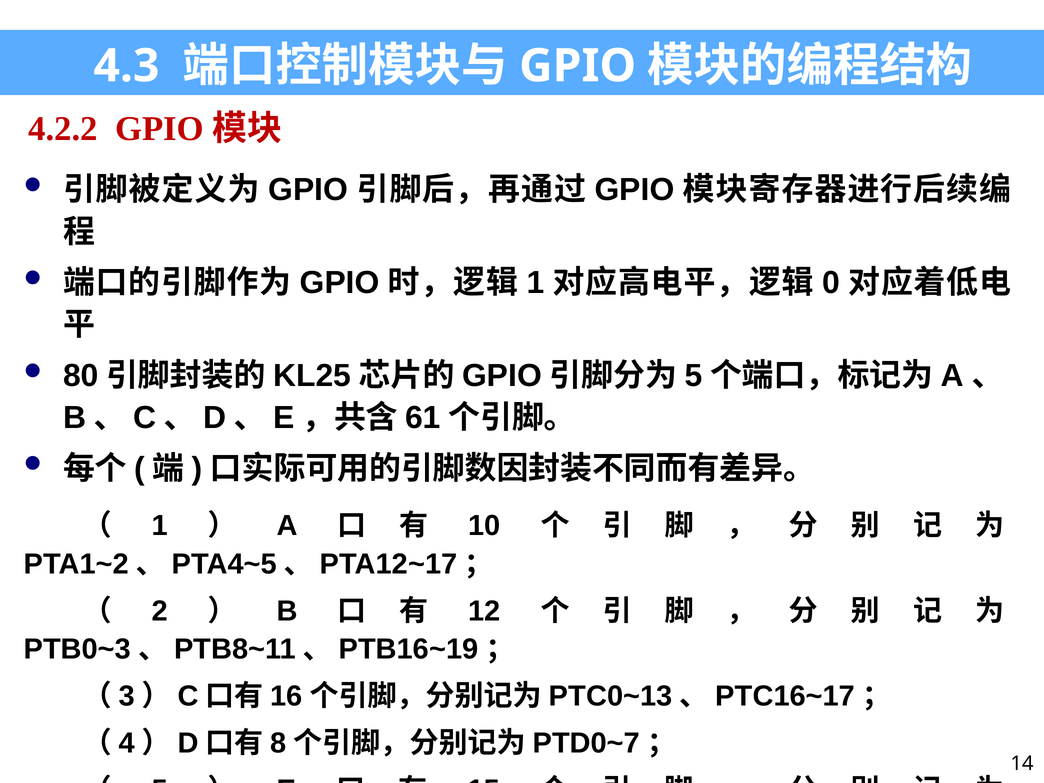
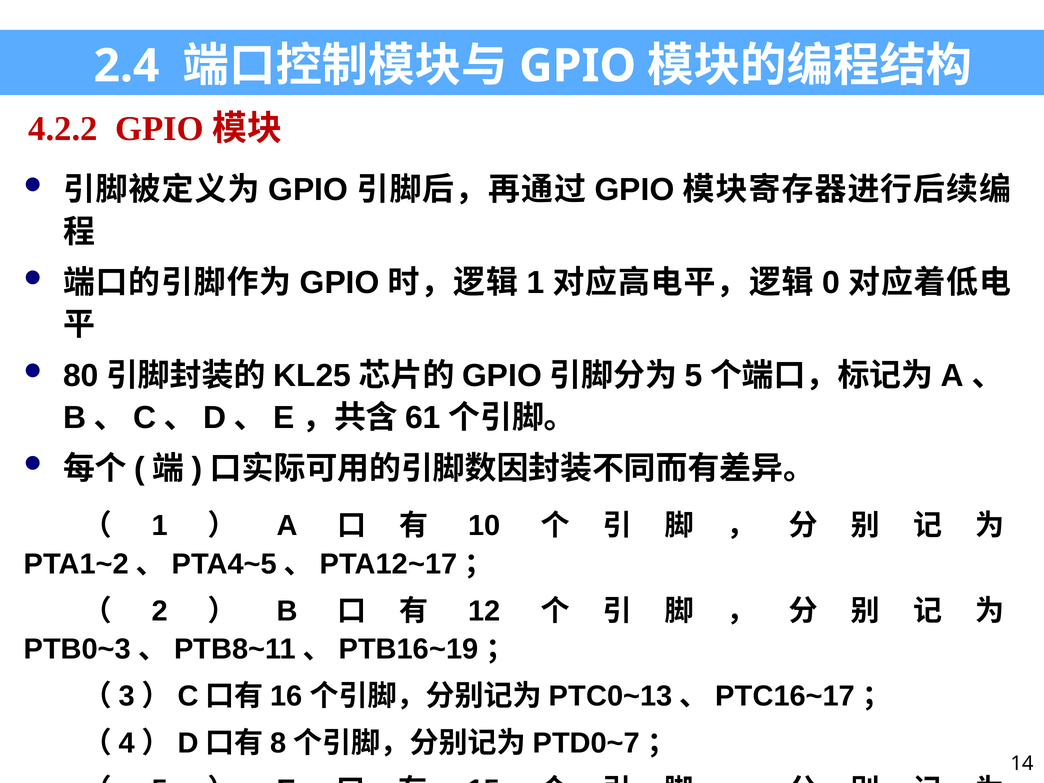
4.3: 4.3 -> 2.4 (126, 66)
